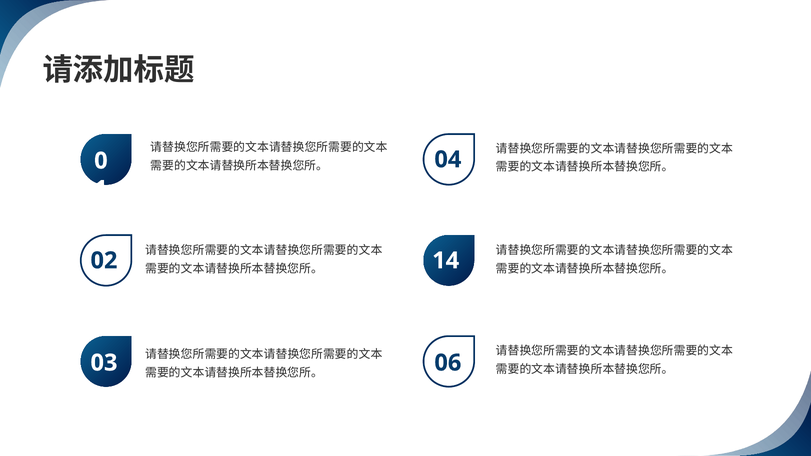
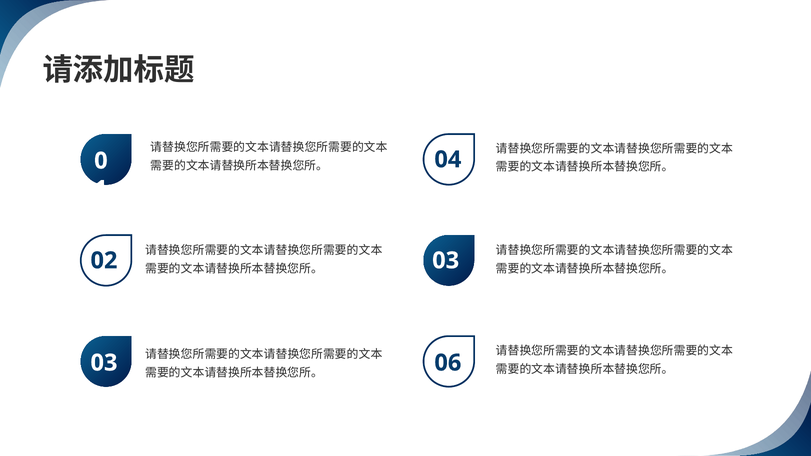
02 14: 14 -> 03 (446, 261)
